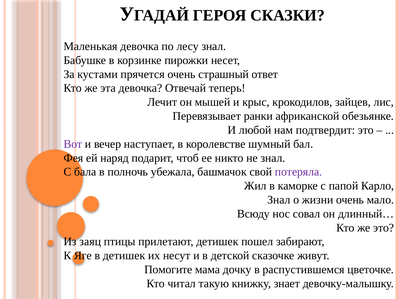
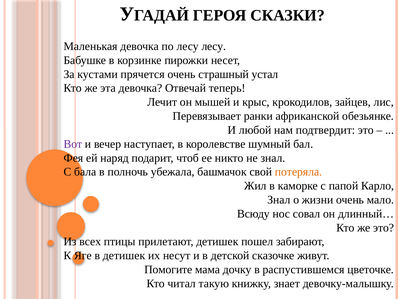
лесу знал: знал -> лесу (214, 46)
ответ: ответ -> устал (265, 74)
потеряла colour: purple -> orange (299, 172)
заяц: заяц -> всех (90, 241)
